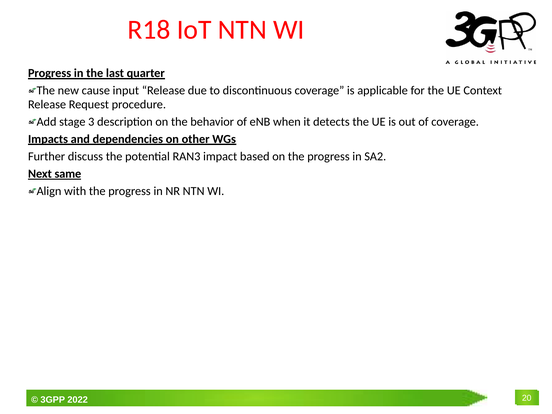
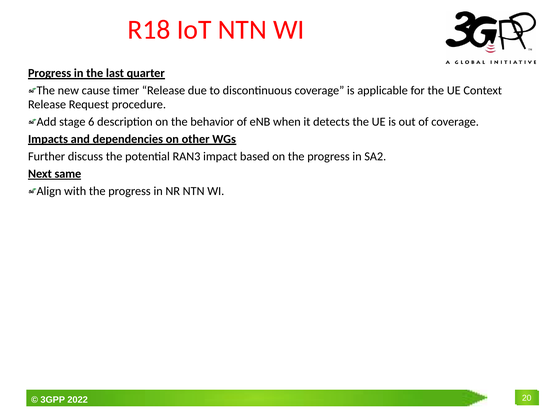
input: input -> timer (126, 91)
3: 3 -> 6 (91, 122)
